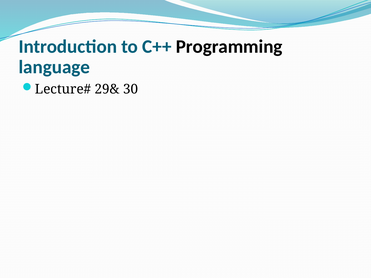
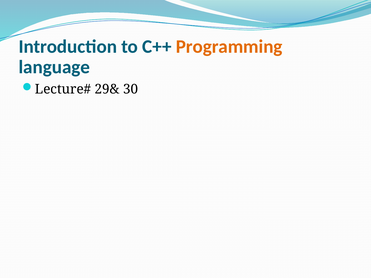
Programming colour: black -> orange (229, 47)
